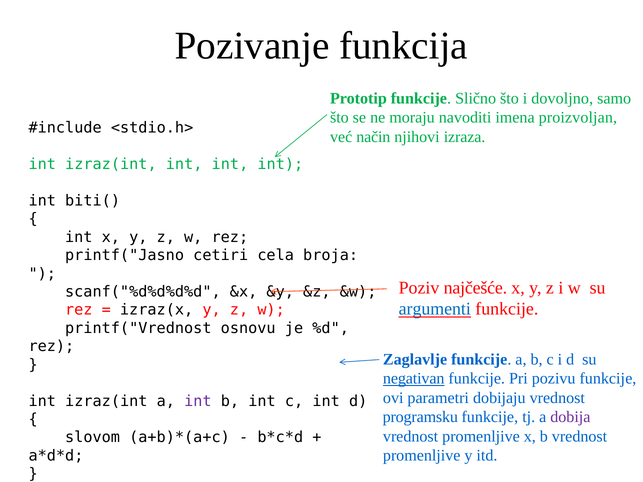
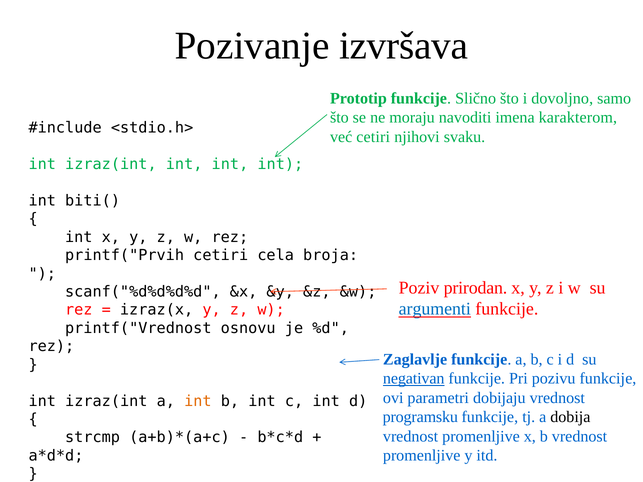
funkcija: funkcija -> izvršava (404, 46)
proizvoljan: proizvoljan -> karakterom (578, 118)
već način: način -> cetiri (373, 137)
izraza: izraza -> svaku (465, 137)
printf("Jasno: printf("Jasno -> printf("Prvih (125, 255)
najčešće: najčešće -> prirodan (475, 288)
int colour: purple -> orange (198, 401)
dobija colour: purple -> black (570, 417)
slovom: slovom -> strcmp (93, 438)
